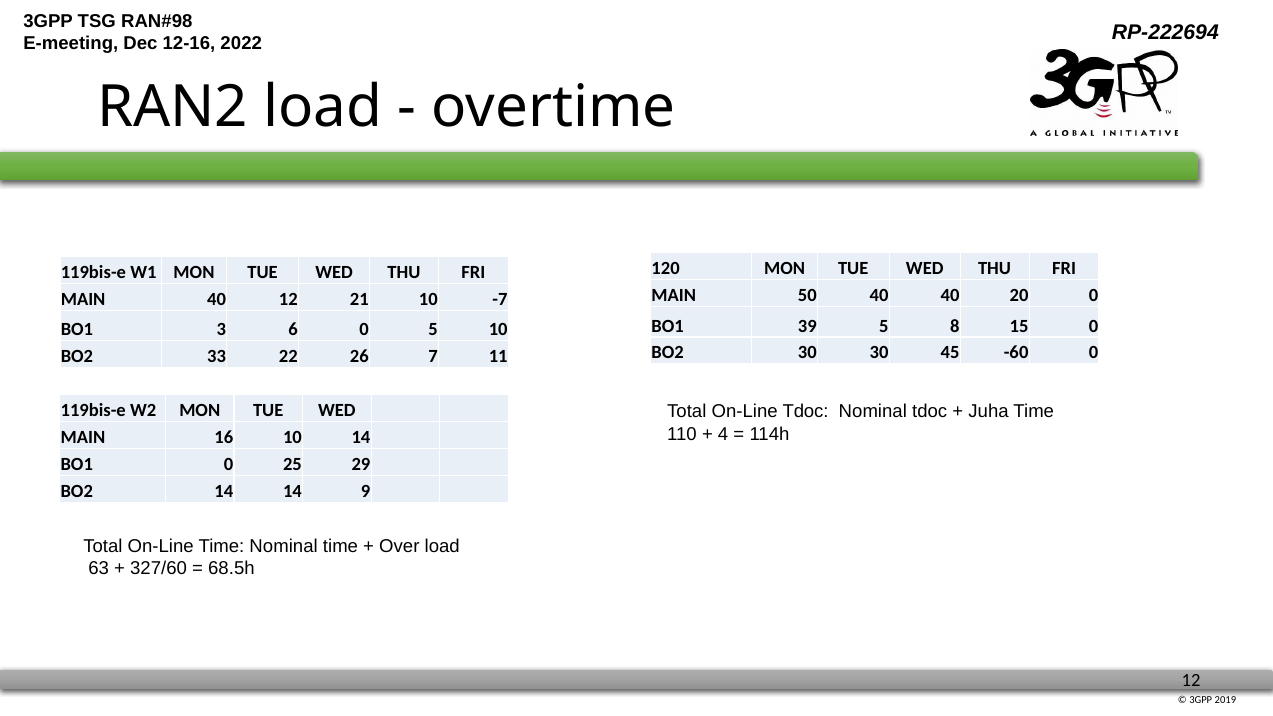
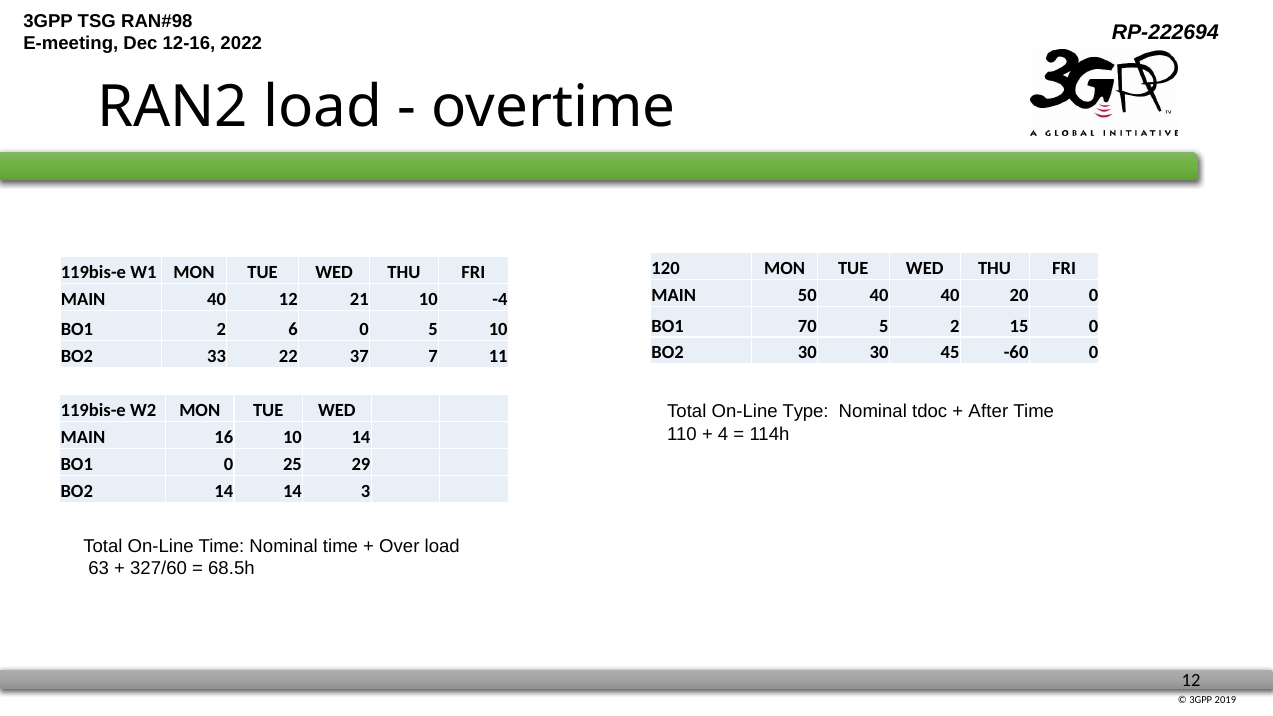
-7: -7 -> -4 (500, 299)
39: 39 -> 70 (807, 326)
5 8: 8 -> 2 (955, 326)
BO1 3: 3 -> 2 (221, 330)
26: 26 -> 37 (359, 357)
On-Line Tdoc: Tdoc -> Type (806, 412)
Juha: Juha -> After (988, 412)
9: 9 -> 3 (366, 491)
